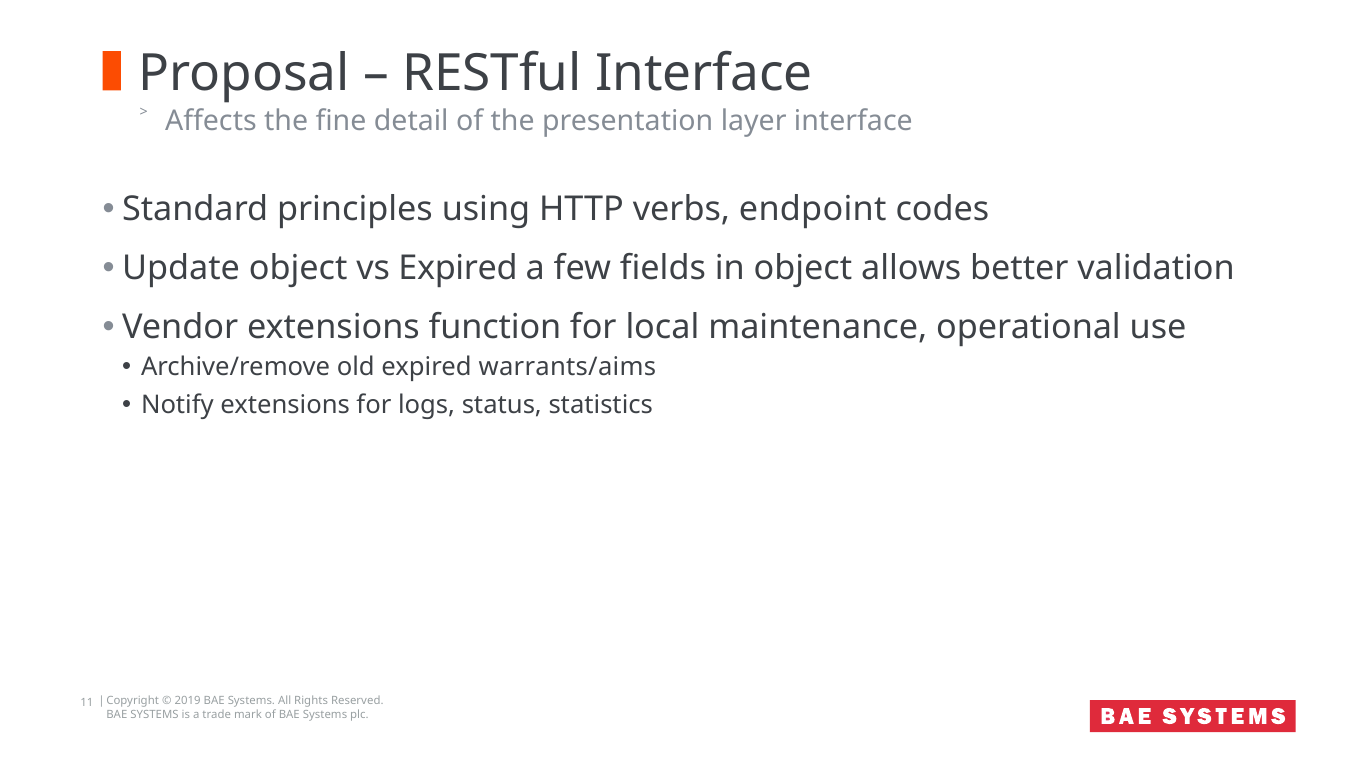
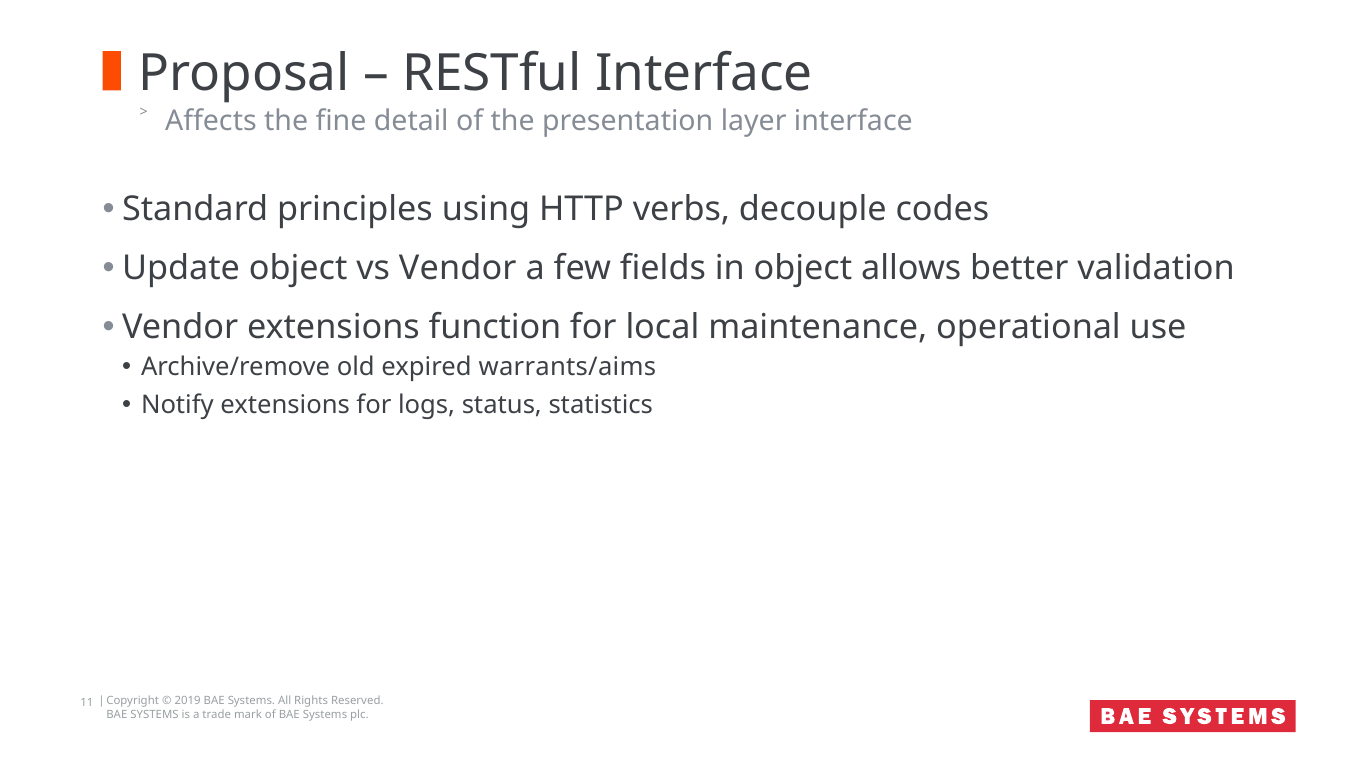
endpoint: endpoint -> decouple (813, 209)
vs Expired: Expired -> Vendor (458, 268)
